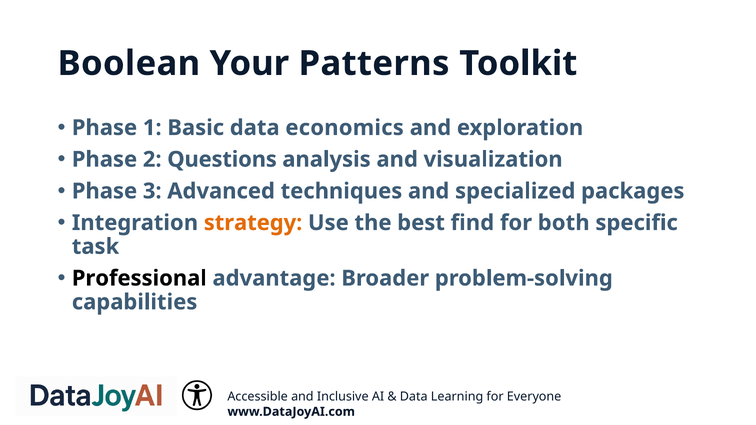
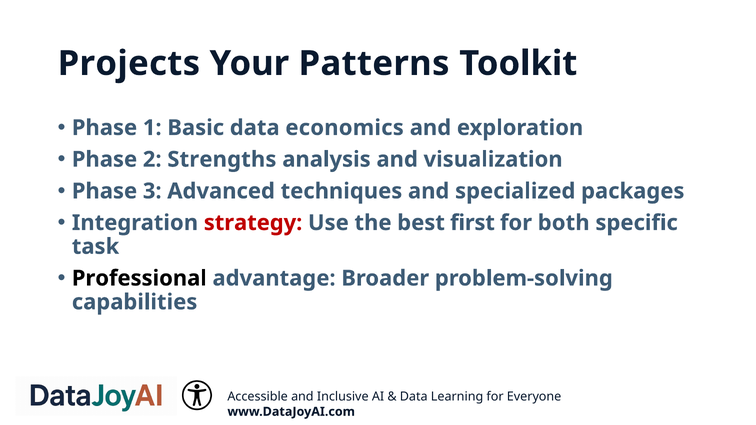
Boolean: Boolean -> Projects (129, 64)
Questions: Questions -> Strengths (222, 160)
strategy colour: orange -> red (253, 223)
find: find -> first (472, 223)
